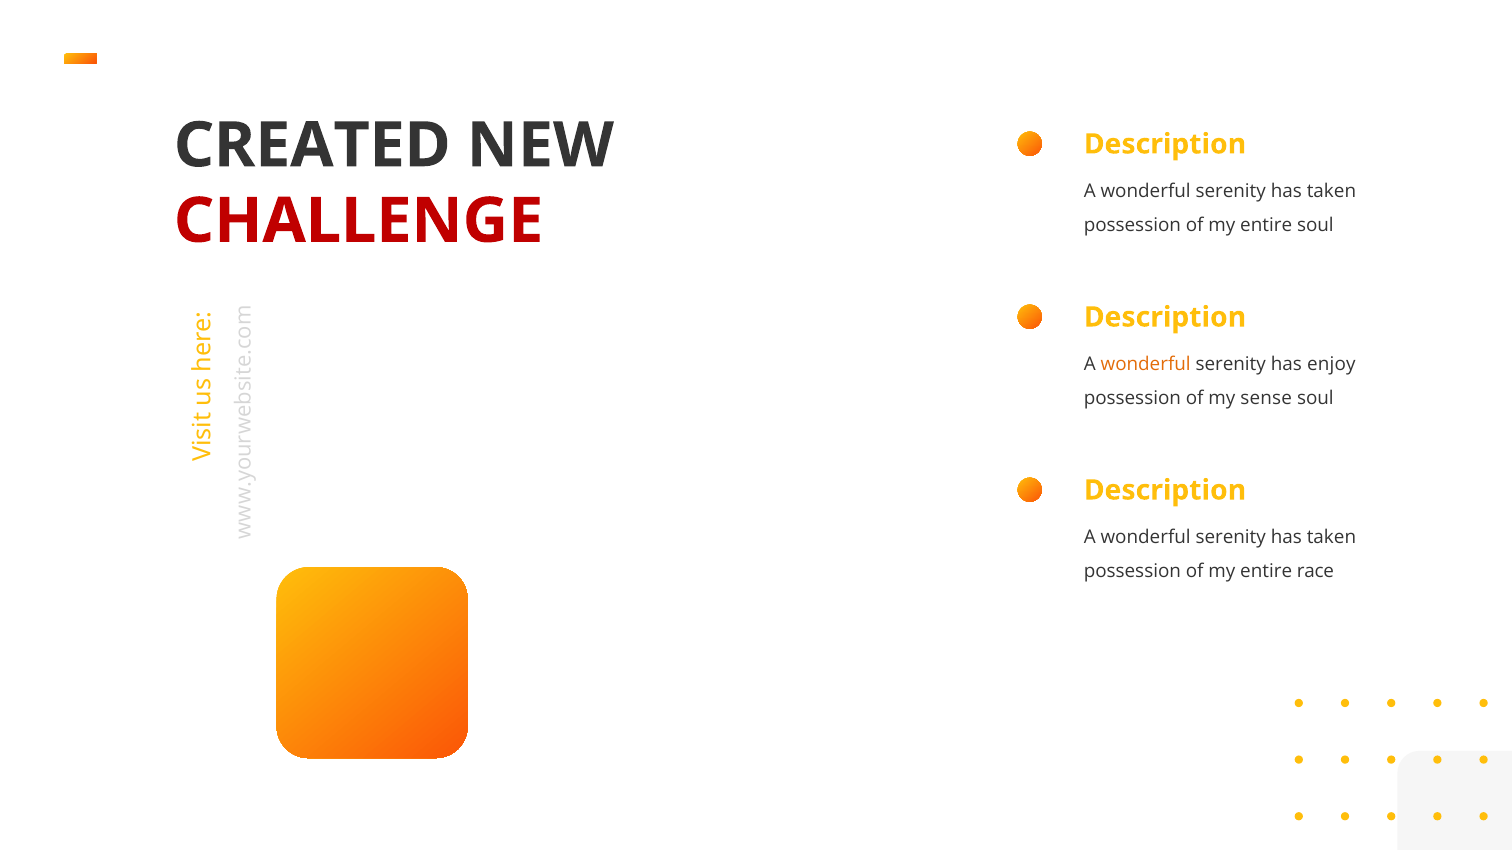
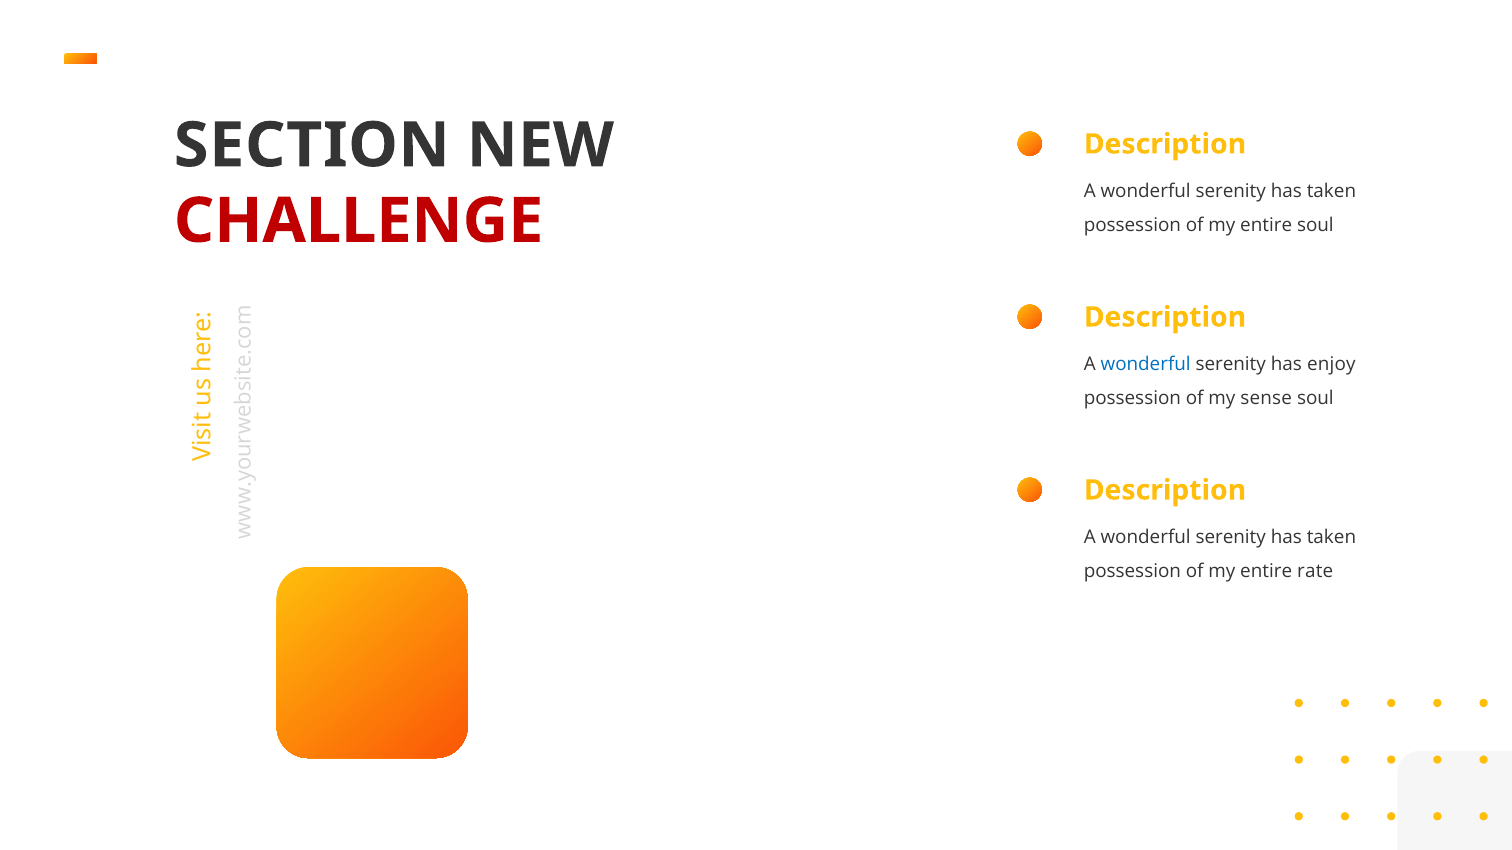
CREATED: CREATED -> SECTION (312, 146)
wonderful colour: orange -> blue (1146, 365)
race: race -> rate (1315, 572)
